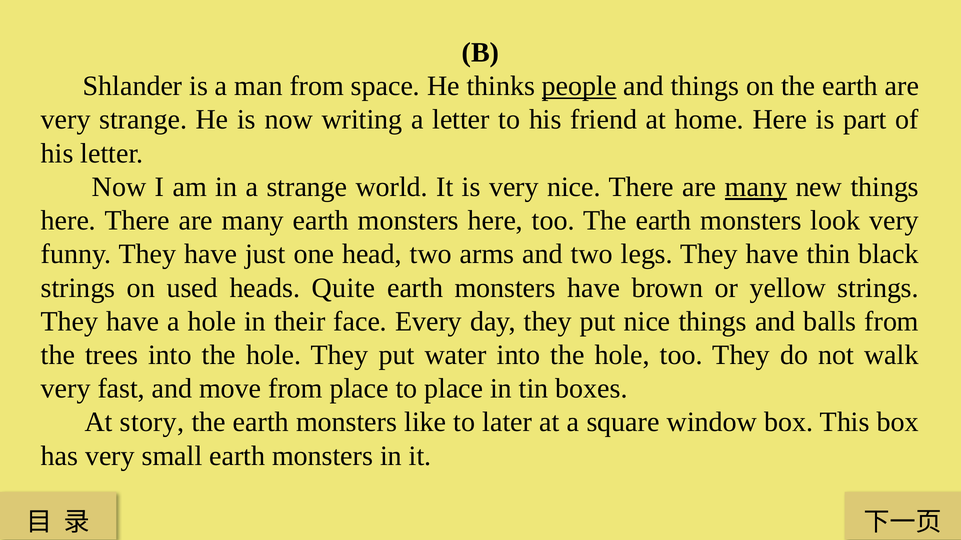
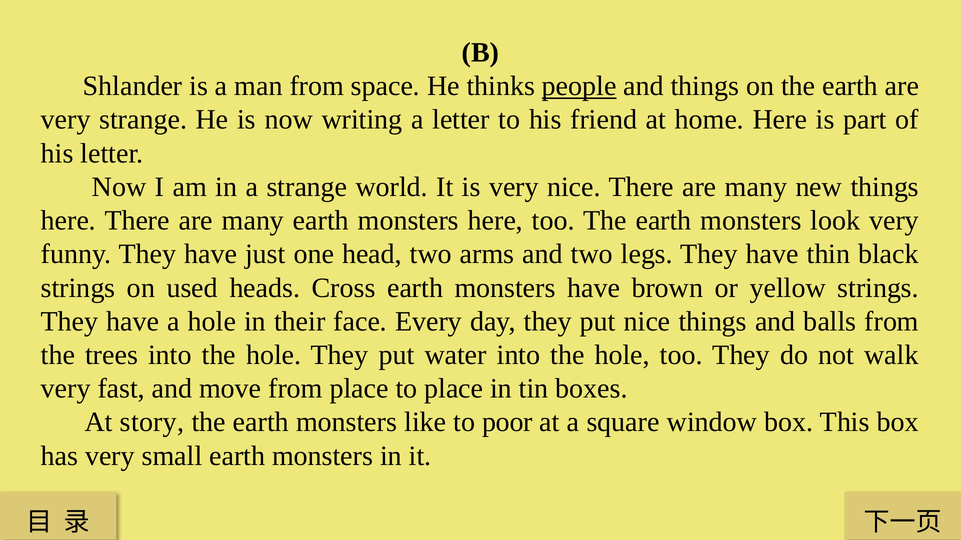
many underline: present -> none (756, 187)
Quite: Quite -> Cross (344, 288)
later: later -> poor (507, 423)
